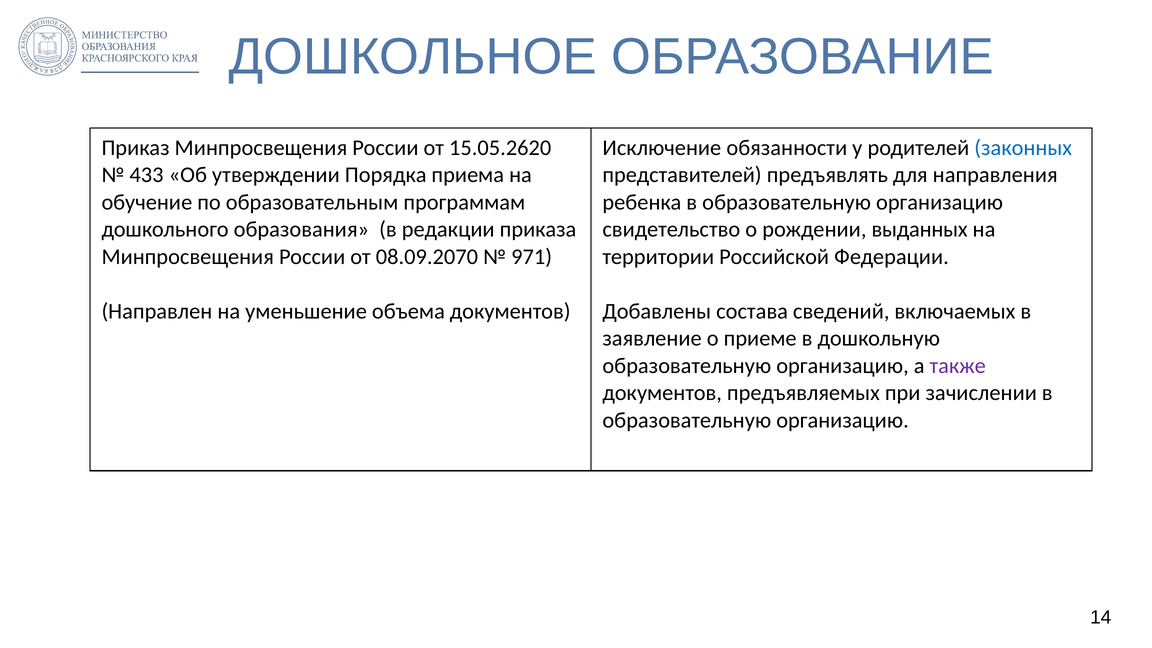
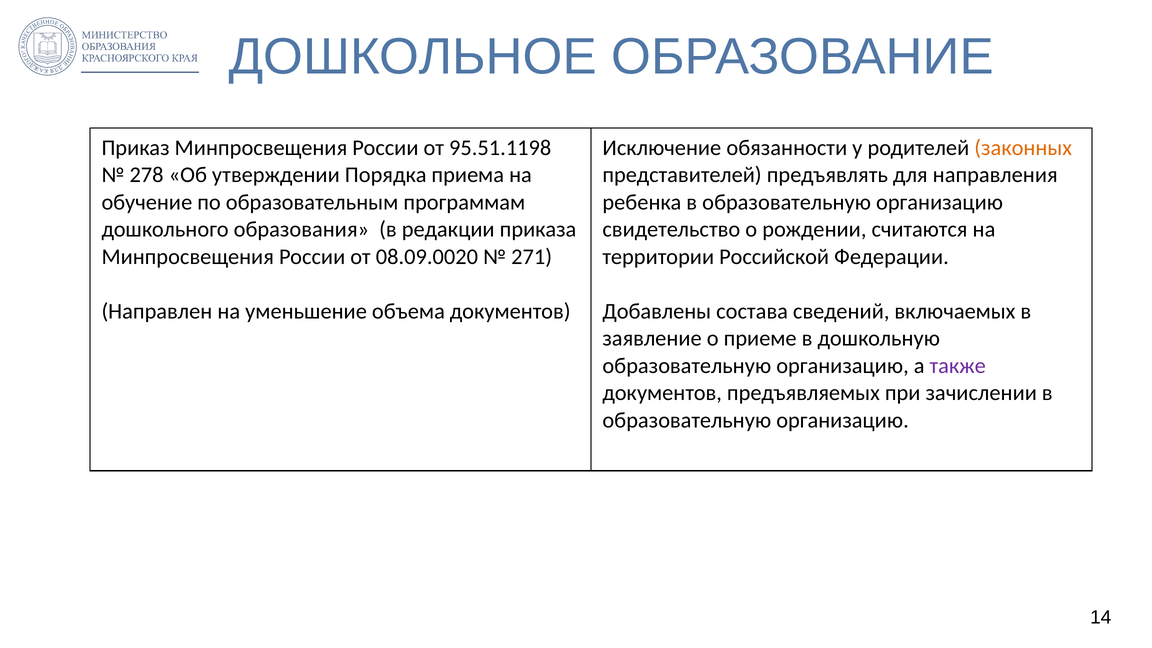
15.05.2620: 15.05.2620 -> 95.51.1198 (500, 148)
законных colour: blue -> orange (1023, 148)
433: 433 -> 278 (147, 175)
выданных: выданных -> считаются (920, 229)
08.09.2070: 08.09.2070 -> 08.09.0020 (427, 257)
971: 971 -> 271 (532, 257)
